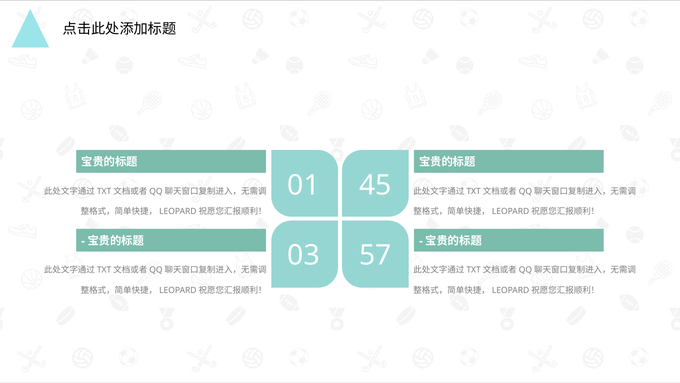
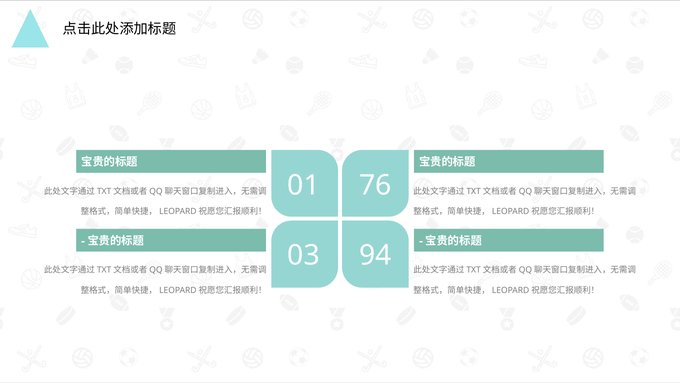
45: 45 -> 76 (375, 185)
57: 57 -> 94 (375, 255)
